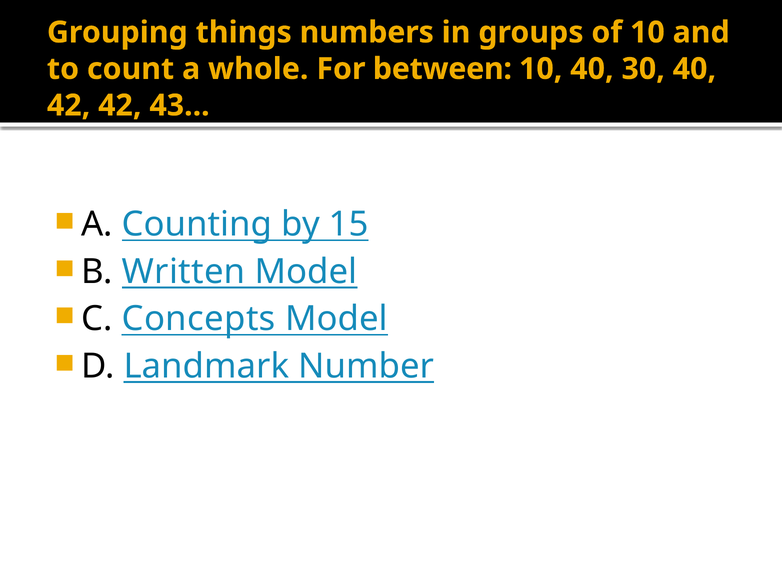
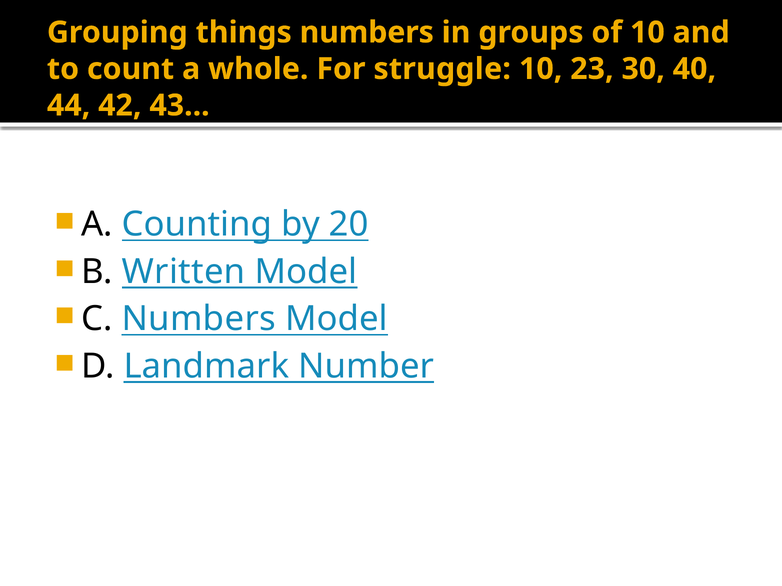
between: between -> struggle (442, 69)
10 40: 40 -> 23 (592, 69)
42: 42 -> 44 (69, 105)
15: 15 -> 20 (349, 225)
C Concepts: Concepts -> Numbers (199, 319)
